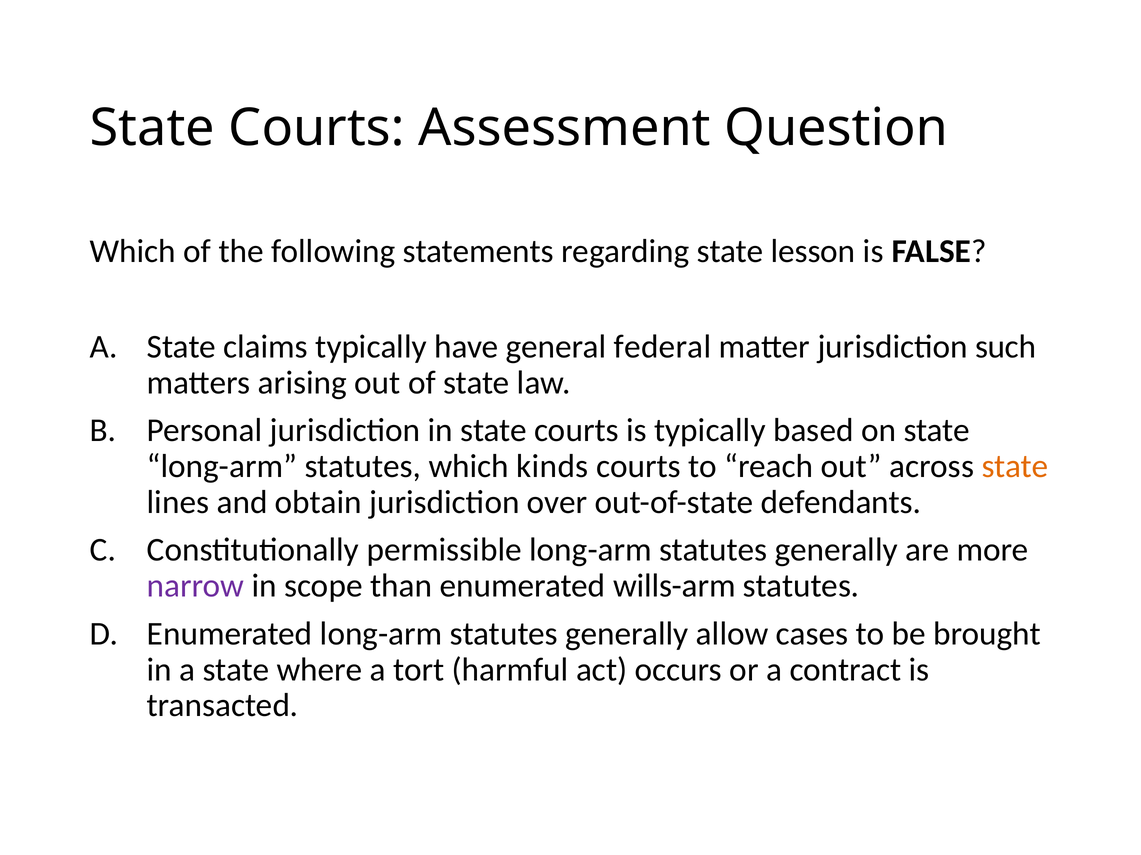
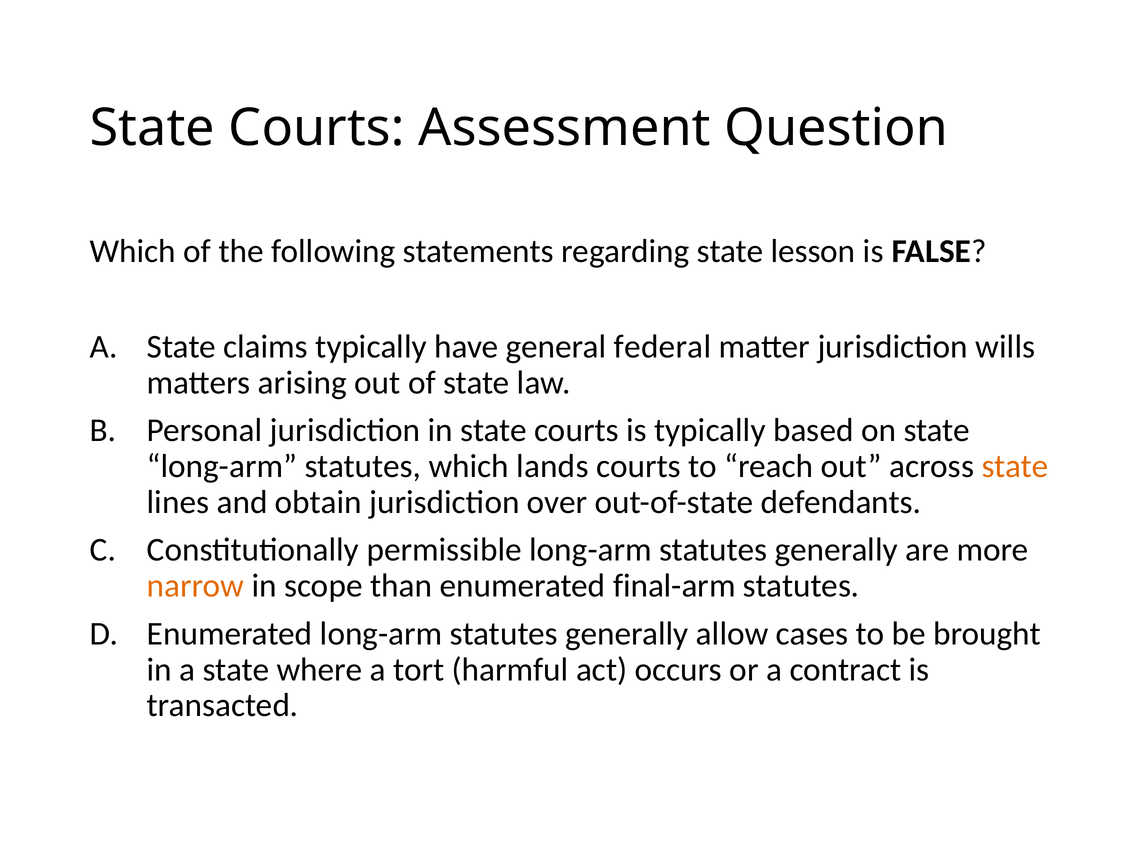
such: such -> wills (1005, 347)
kinds: kinds -> lands (552, 467)
narrow colour: purple -> orange (196, 586)
wills-arm: wills-arm -> final-arm (674, 586)
